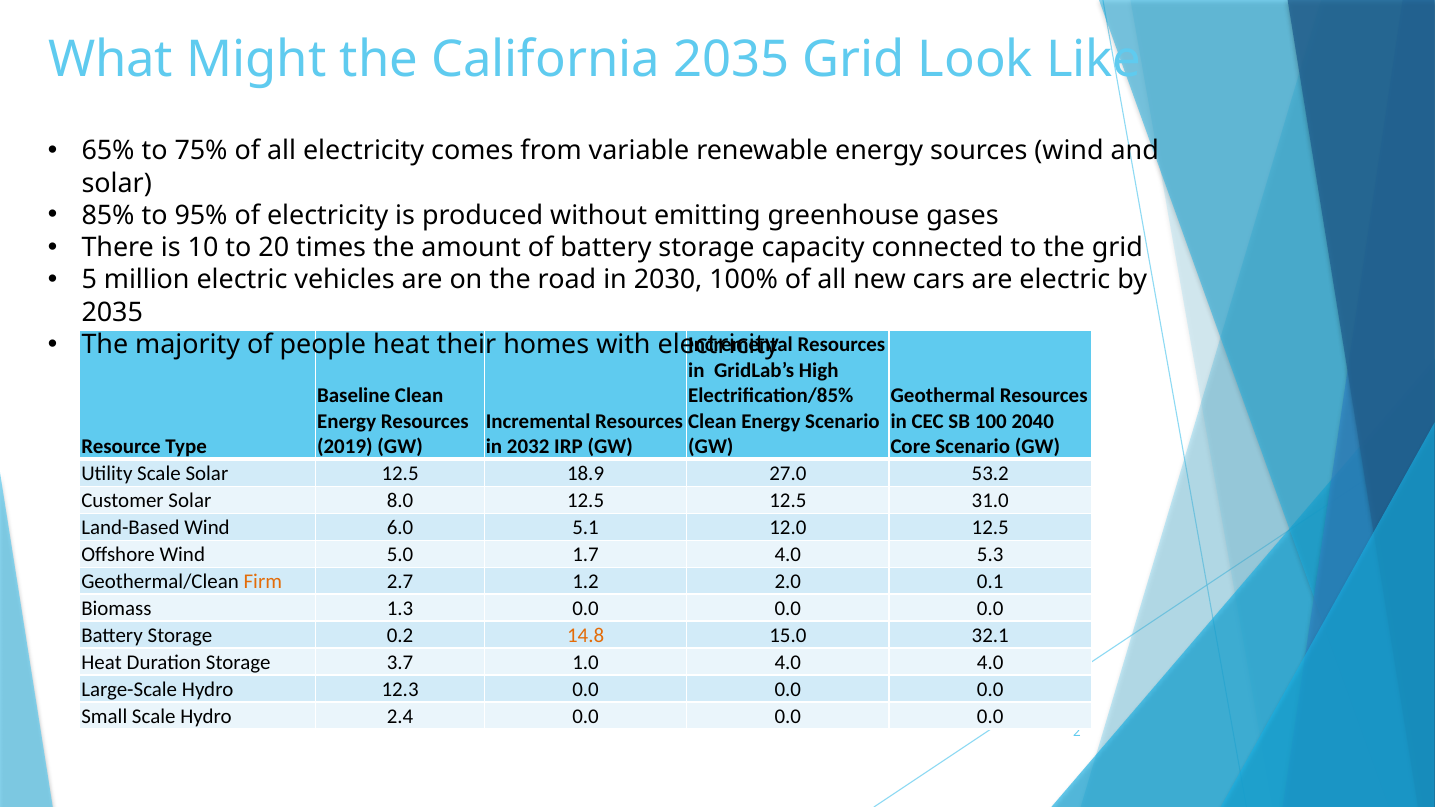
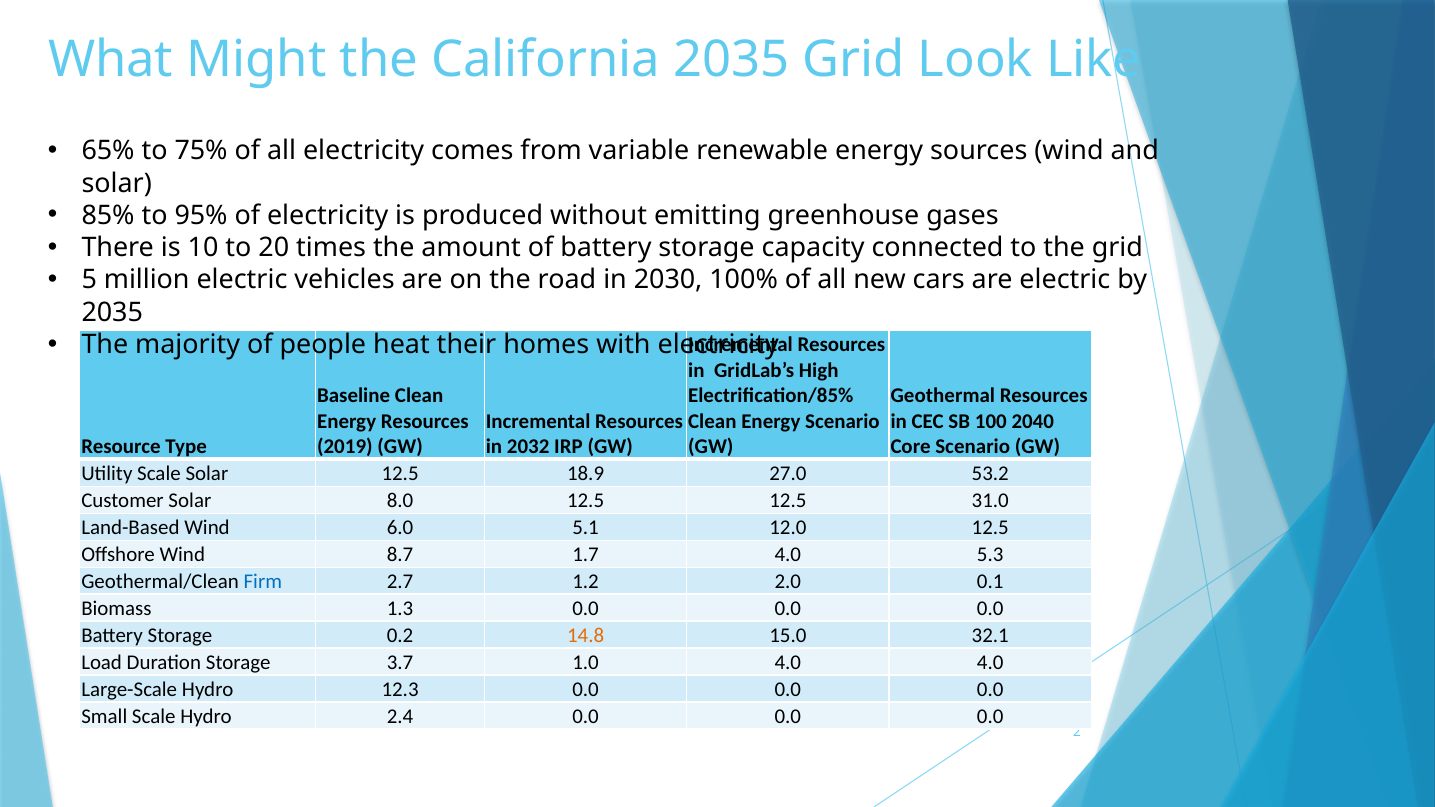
5.0: 5.0 -> 8.7 (400, 555)
Firm colour: orange -> blue (263, 582)
Heat: Heat -> Load (102, 663)
